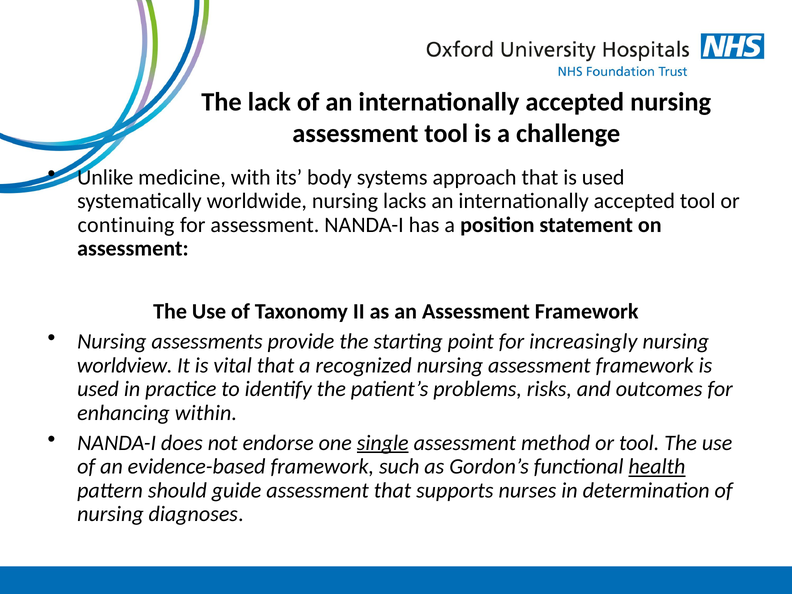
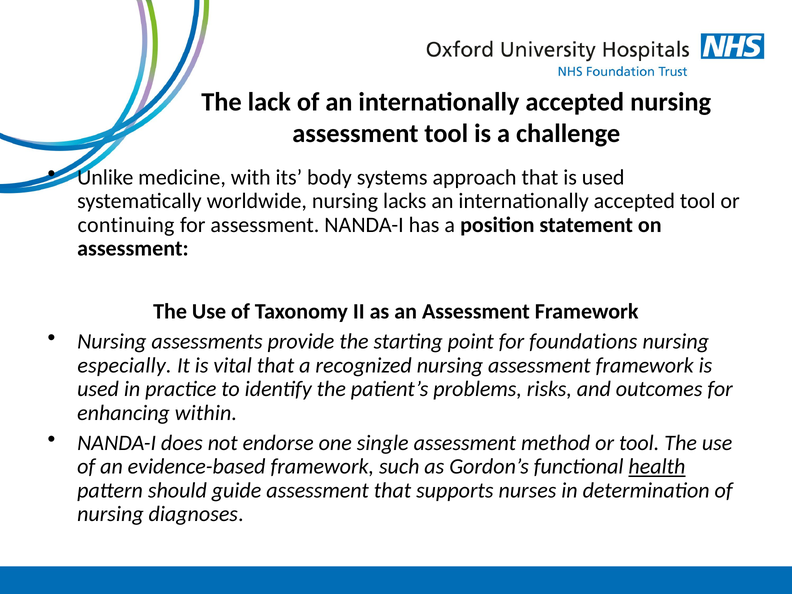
increasingly: increasingly -> foundations (583, 341)
worldview: worldview -> especially (125, 365)
single underline: present -> none (383, 443)
